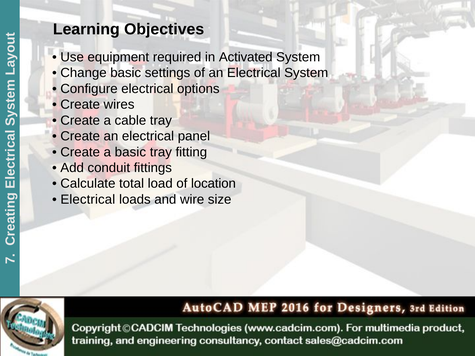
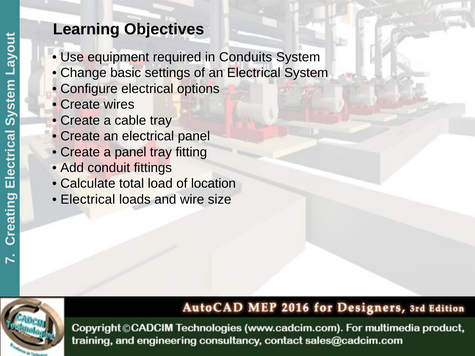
Activated: Activated -> Conduits (246, 57)
a basic: basic -> panel (131, 152)
